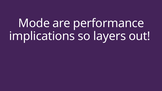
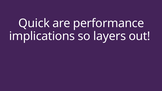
Mode: Mode -> Quick (34, 23)
